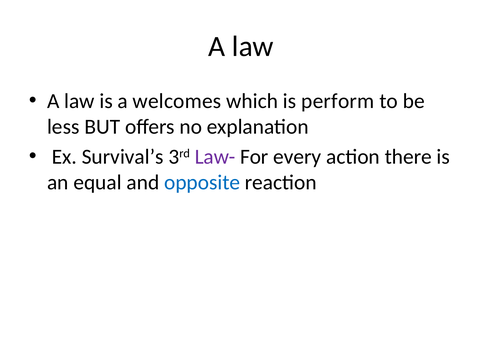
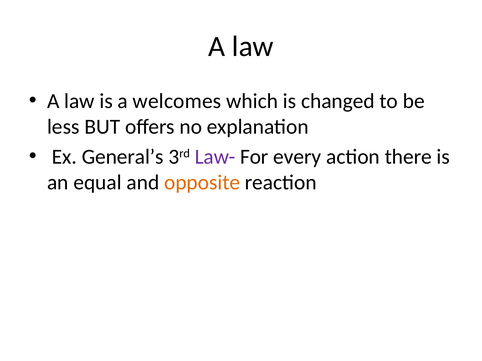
perform: perform -> changed (338, 101)
Survival’s: Survival’s -> General’s (123, 157)
opposite colour: blue -> orange (202, 183)
